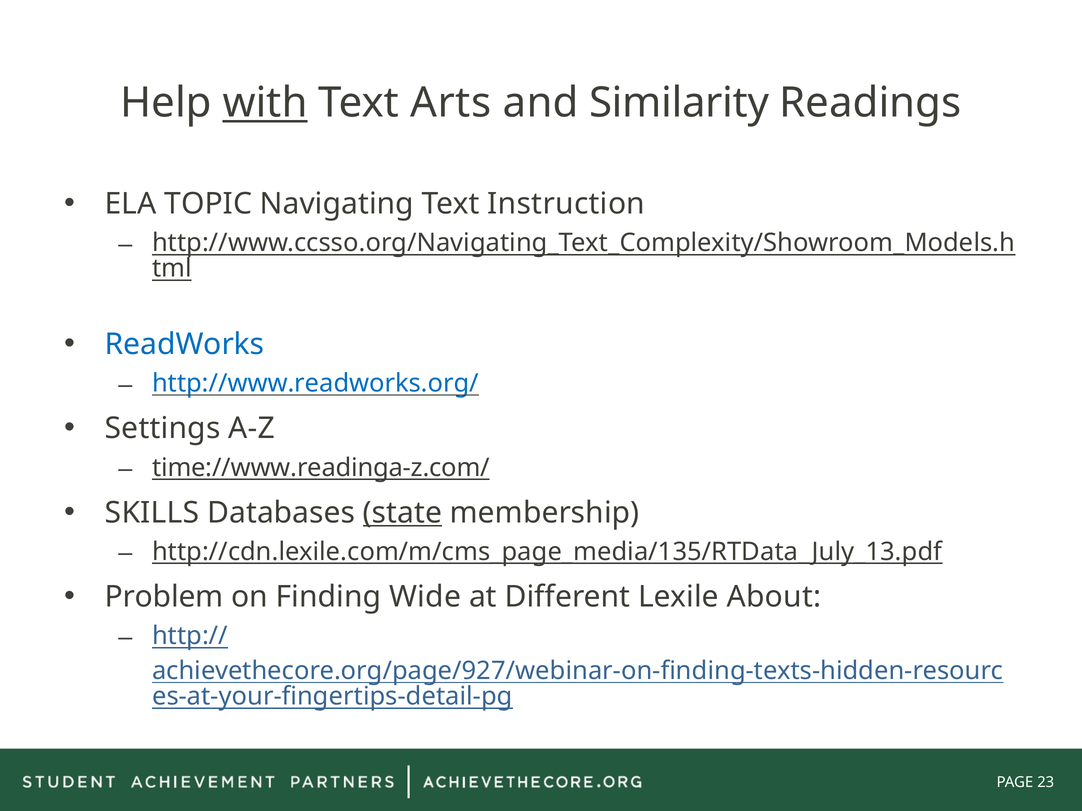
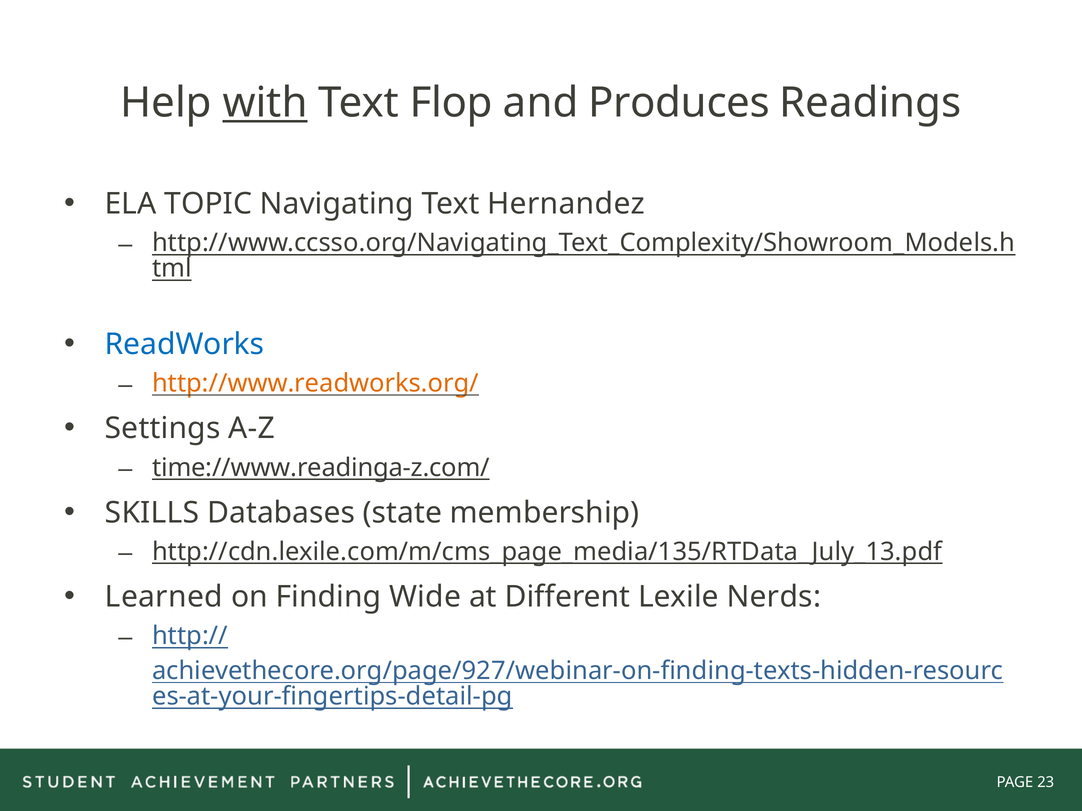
Arts: Arts -> Flop (451, 103)
Similarity: Similarity -> Produces (679, 103)
Instruction: Instruction -> Hernandez (566, 204)
http://www.readworks.org/ colour: blue -> orange (315, 384)
state underline: present -> none (402, 513)
Problem: Problem -> Learned (164, 597)
About: About -> Nerds (774, 597)
